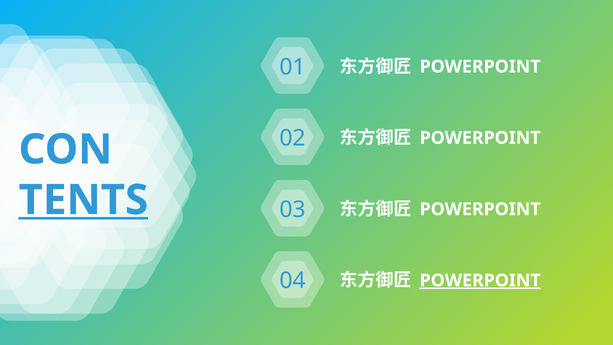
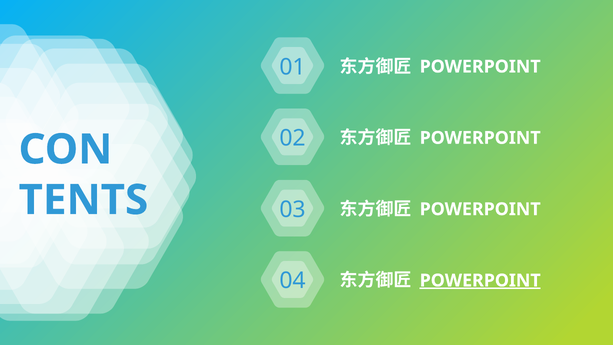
TENTS underline: present -> none (83, 200)
